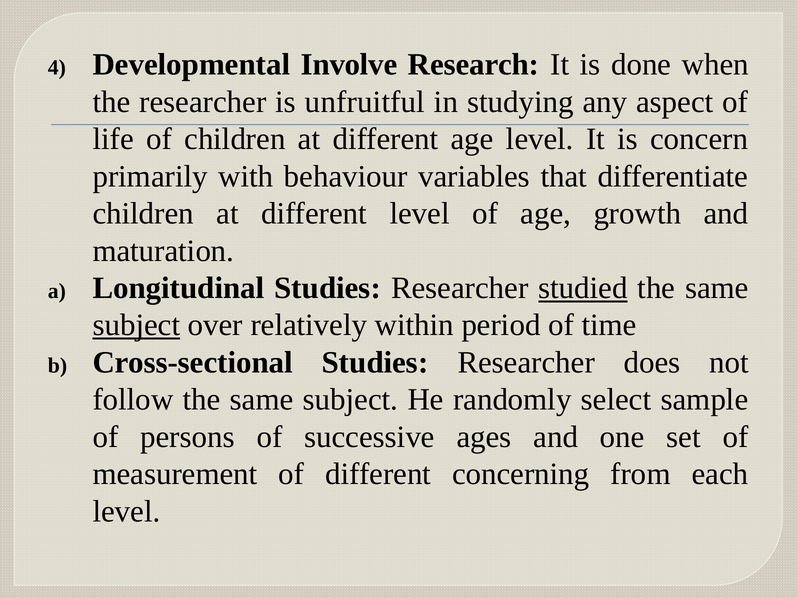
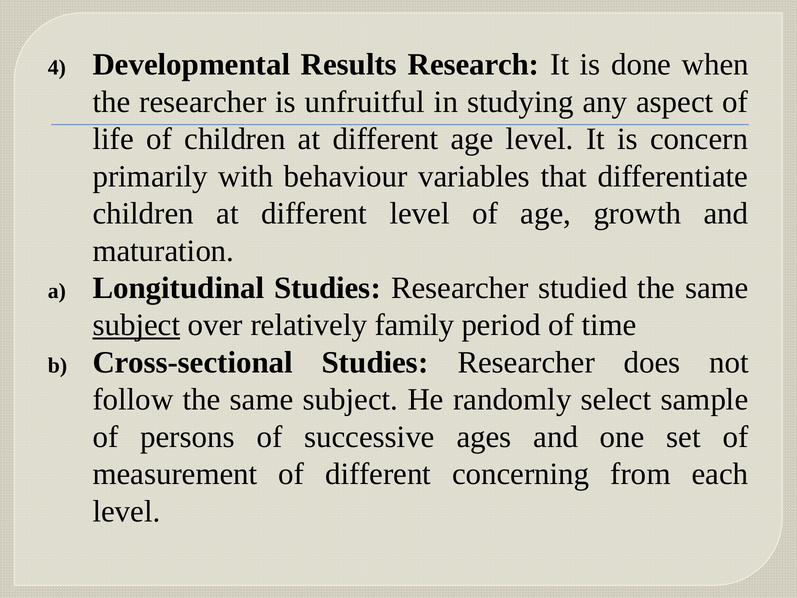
Involve: Involve -> Results (349, 65)
studied underline: present -> none (583, 288)
within: within -> family (415, 325)
